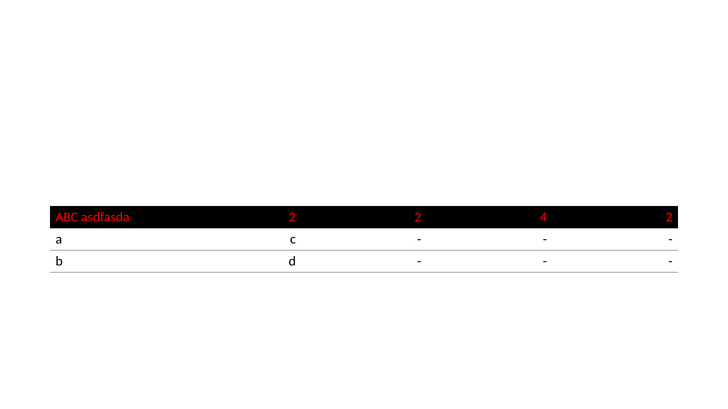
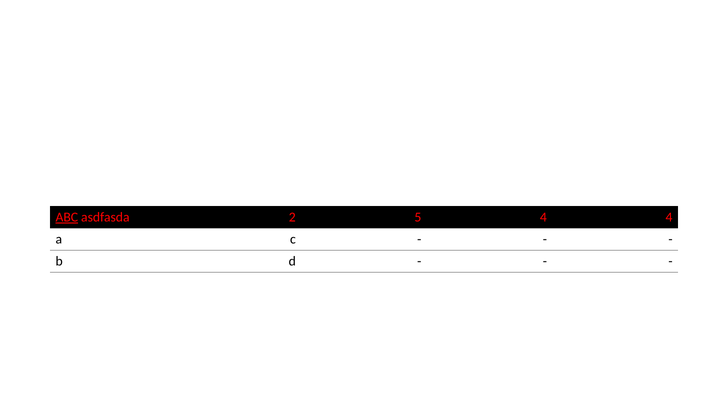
ABC underline: none -> present (67, 217)
2 2: 2 -> 5 (418, 217)
4 2: 2 -> 4 (669, 217)
